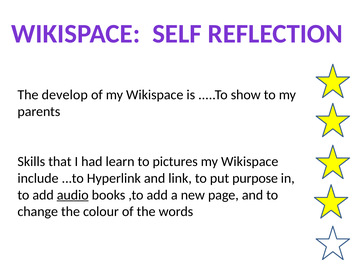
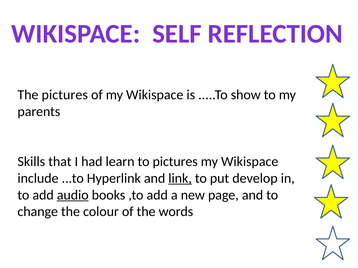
The develop: develop -> pictures (65, 95)
link underline: none -> present (180, 179)
purpose: purpose -> develop (255, 179)
